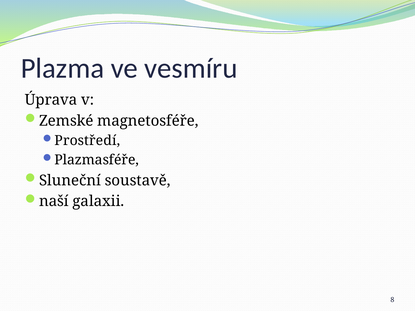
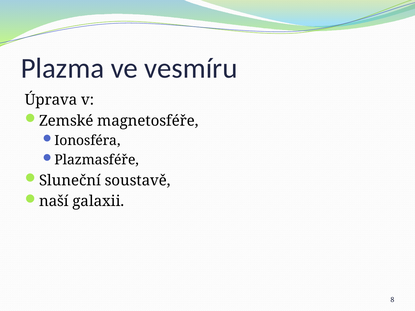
Prostředí: Prostředí -> Ionosféra (87, 141)
